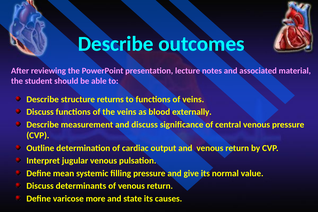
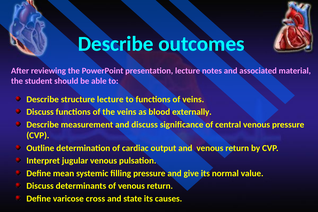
structure returns: returns -> lecture (110, 99)
more: more -> cross (95, 199)
